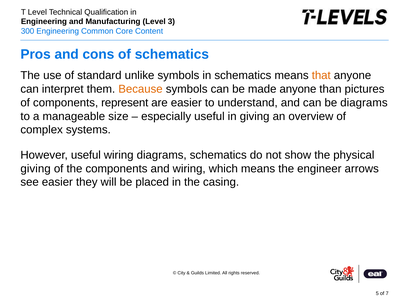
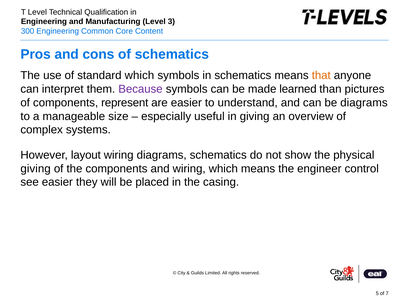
standard unlike: unlike -> which (139, 75)
Because colour: orange -> purple (141, 89)
made anyone: anyone -> learned (298, 89)
However useful: useful -> layout (86, 155)
arrows: arrows -> control (362, 168)
